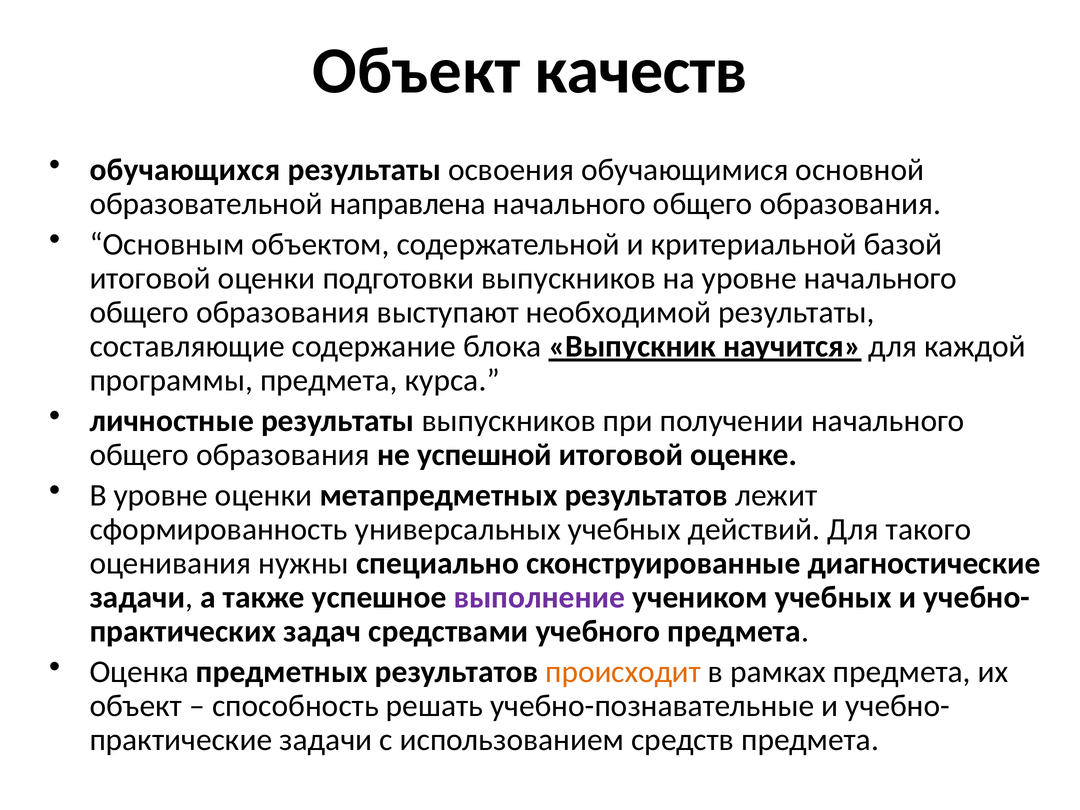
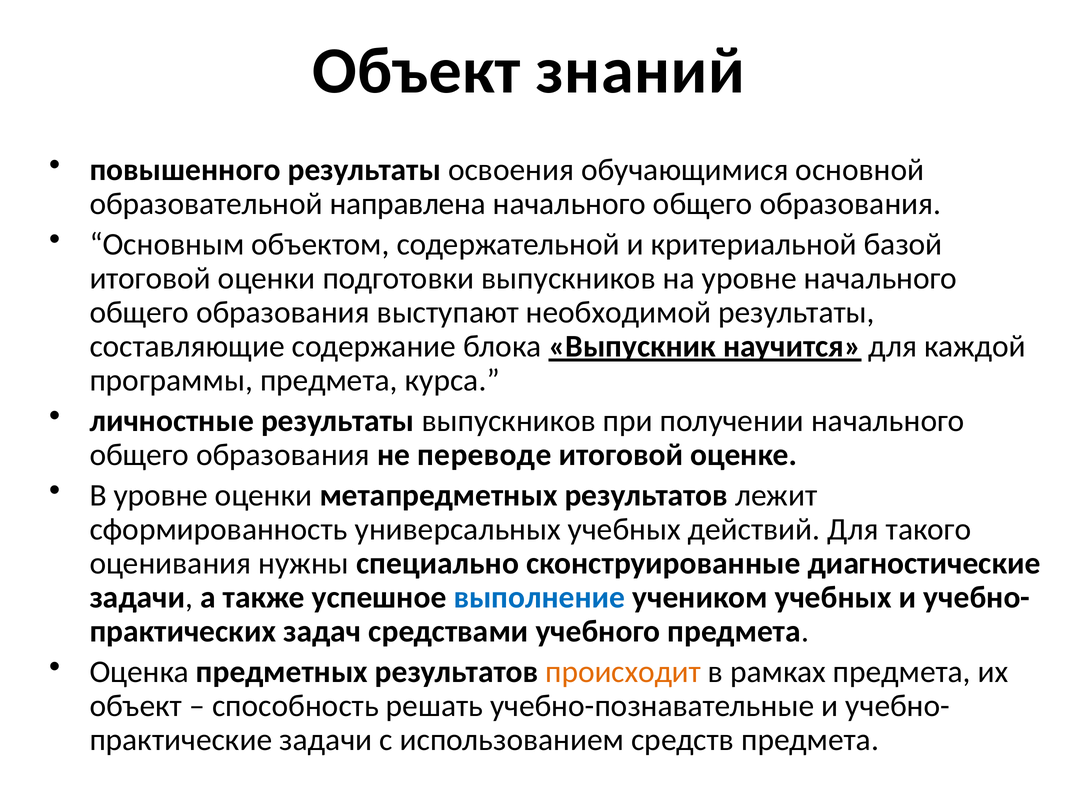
качеств: качеств -> знаний (640, 71)
обучающихся: обучающихся -> повышенного (185, 170)
успешной: успешной -> переводе (484, 455)
выполнение colour: purple -> blue (539, 597)
